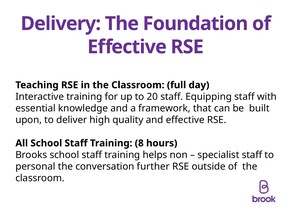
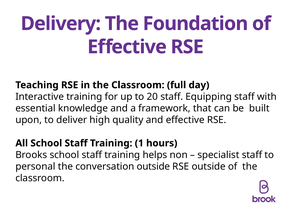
8: 8 -> 1 (139, 143)
conversation further: further -> outside (153, 167)
